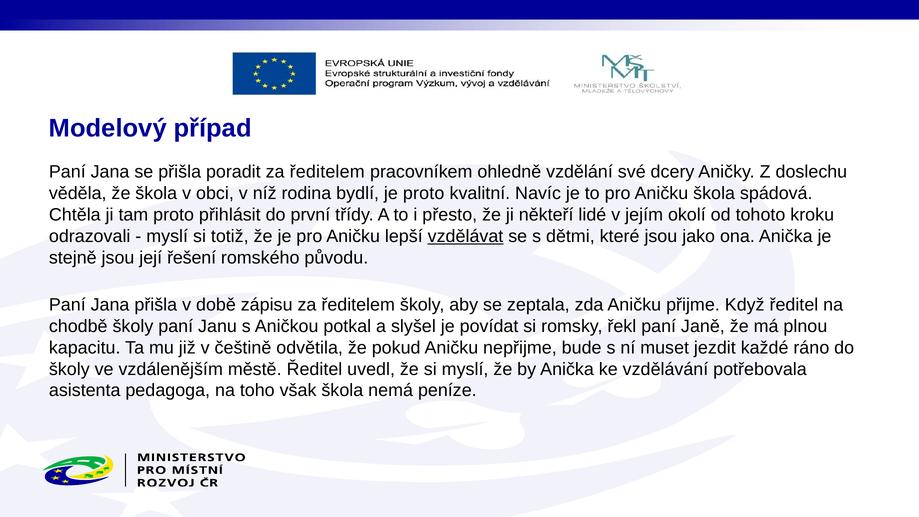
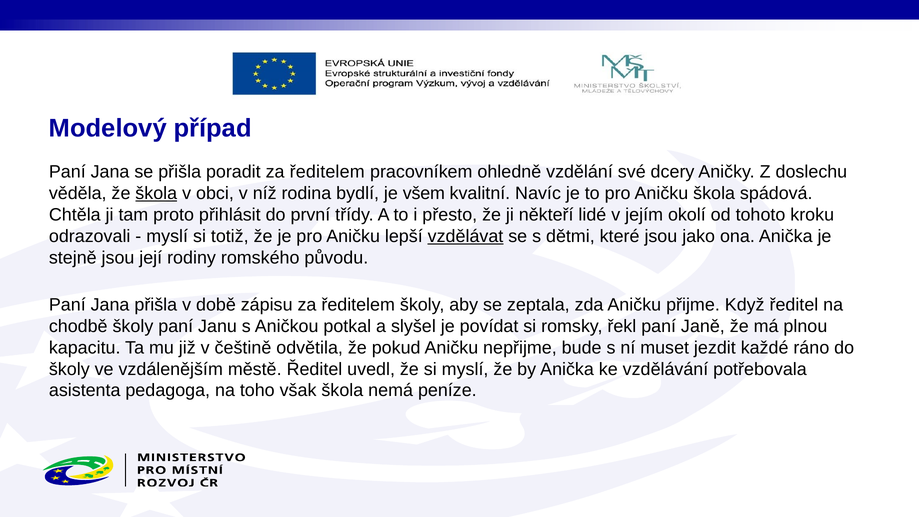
škola underline: none -> present (156, 193)
je proto: proto -> všem (424, 193)
řešení: řešení -> rodiny (192, 258)
